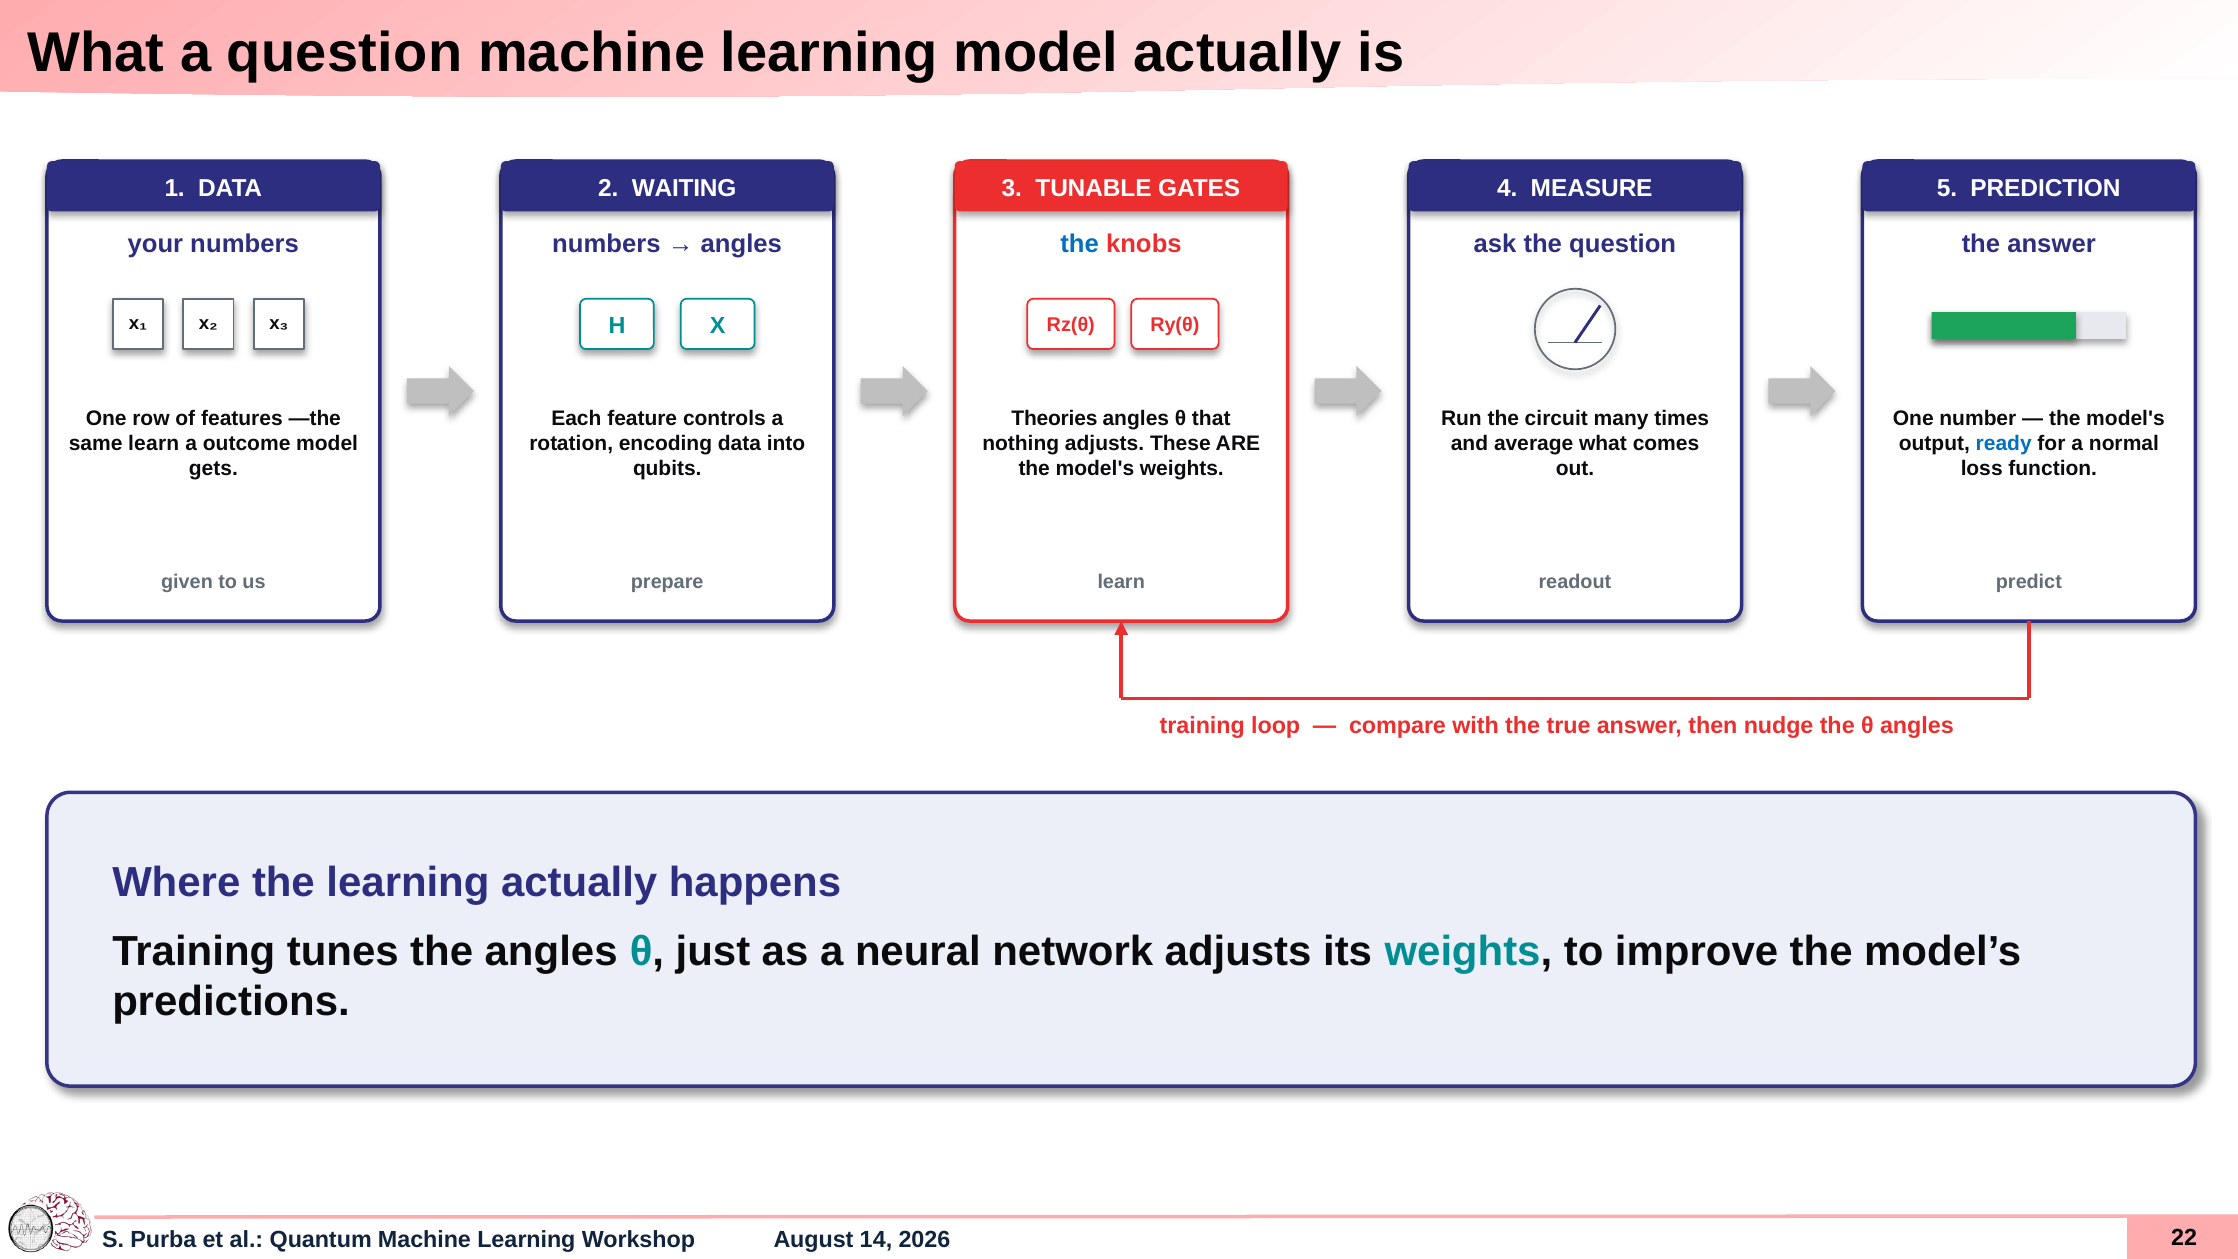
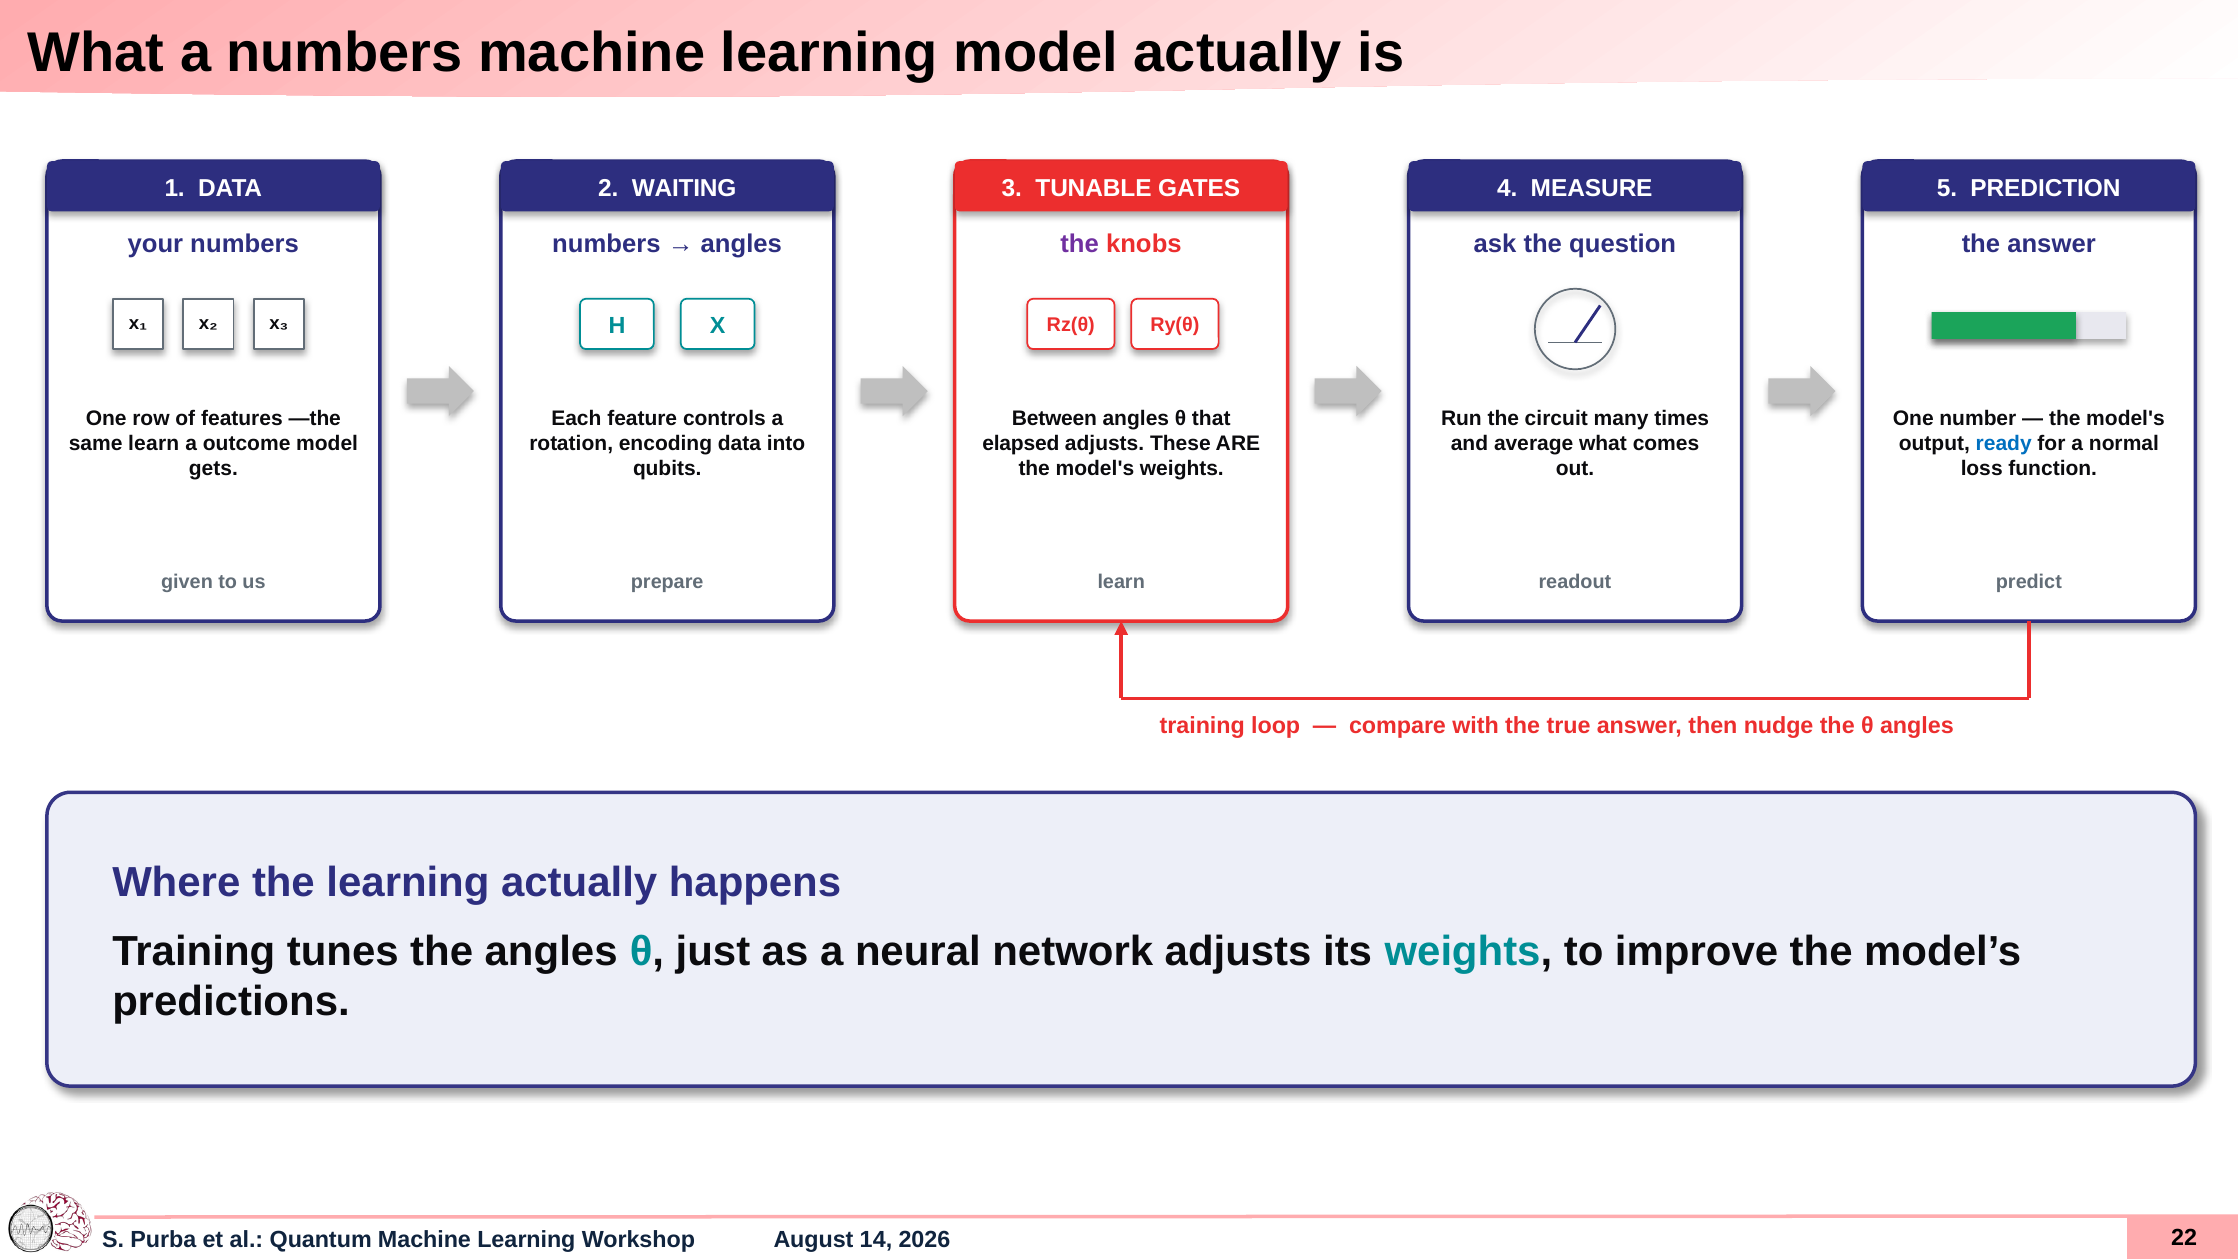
a question: question -> numbers (345, 53)
the colour: blue -> purple (1080, 244)
Theories: Theories -> Between (1054, 419)
nothing: nothing -> elapsed (1021, 444)
